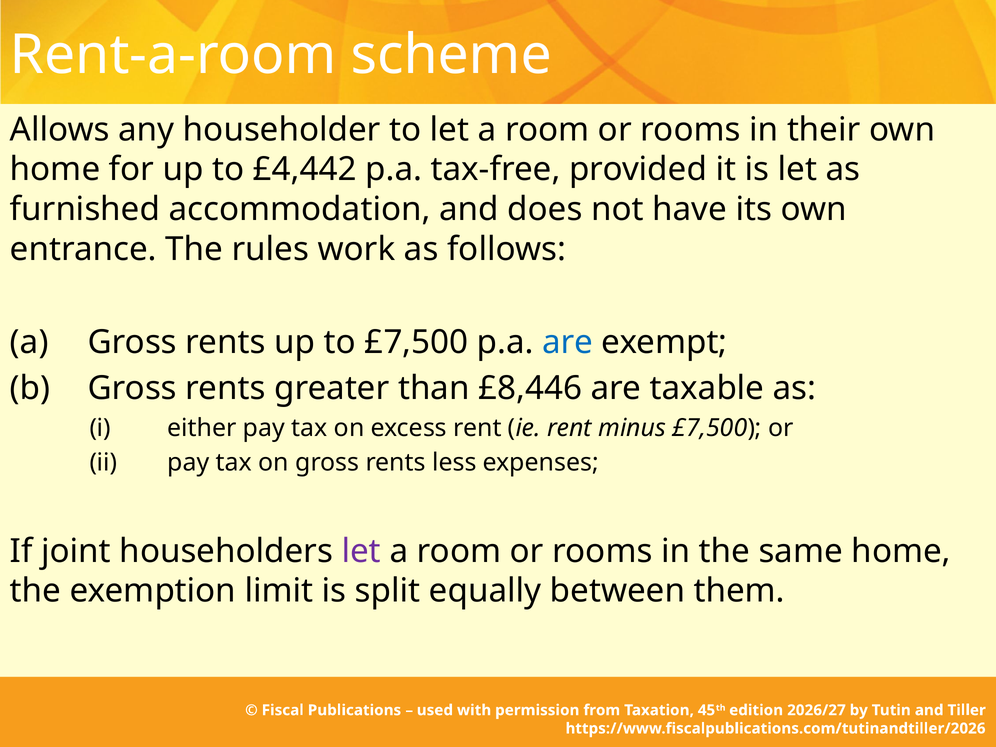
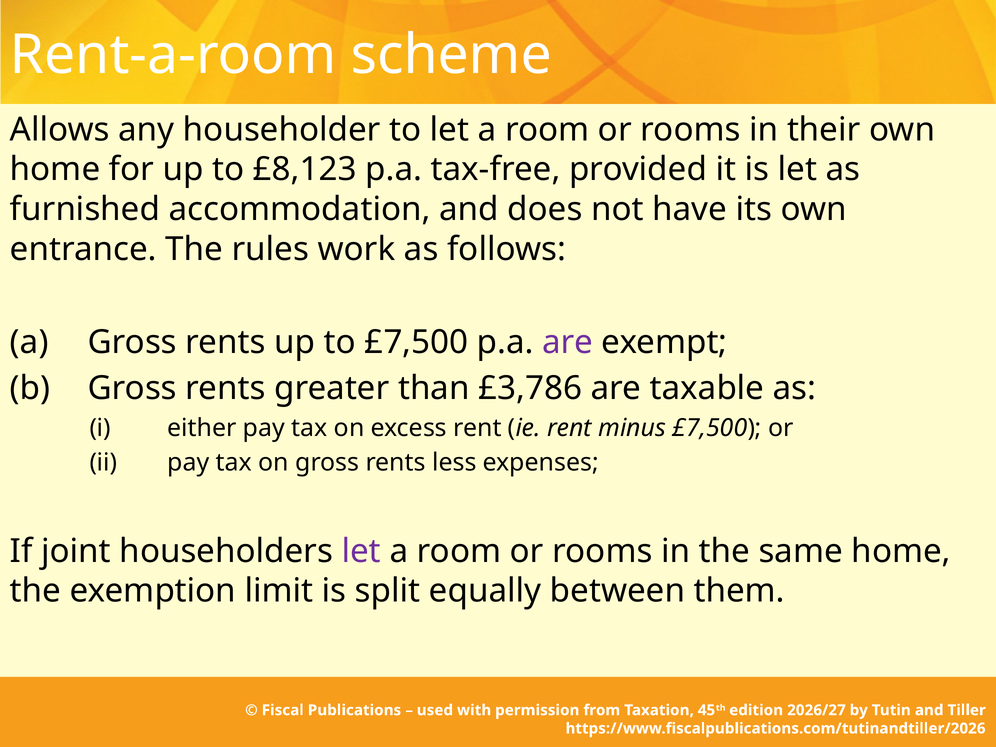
£4,442: £4,442 -> £8,123 (305, 169)
are colour: blue -> purple (568, 342)
£8,446: £8,446 -> £3,786 (530, 389)
